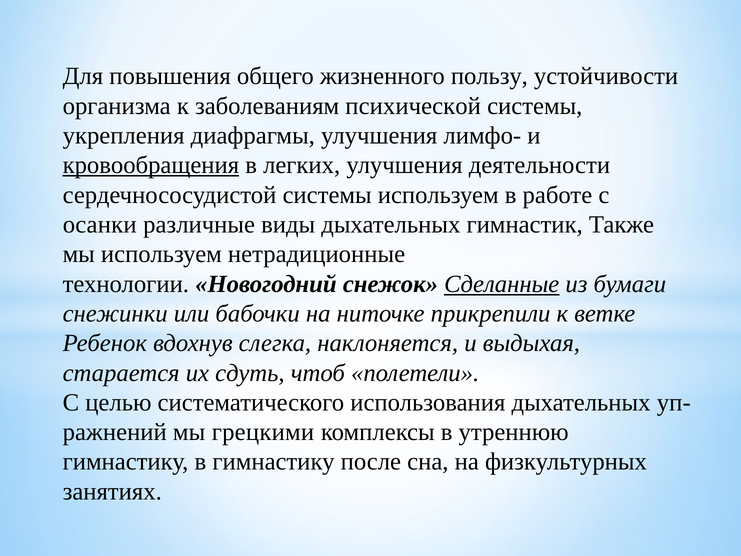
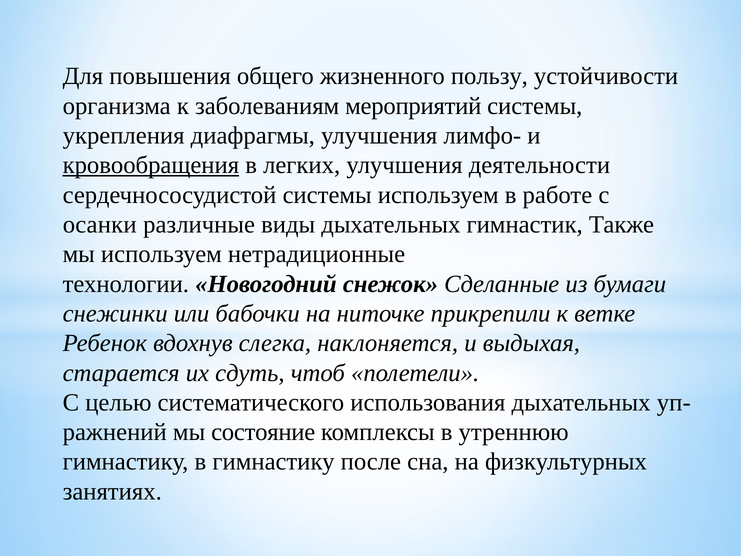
психической: психической -> мероприятий (413, 106)
Сделанные underline: present -> none (502, 284)
грецкими: грецкими -> состояние (263, 432)
